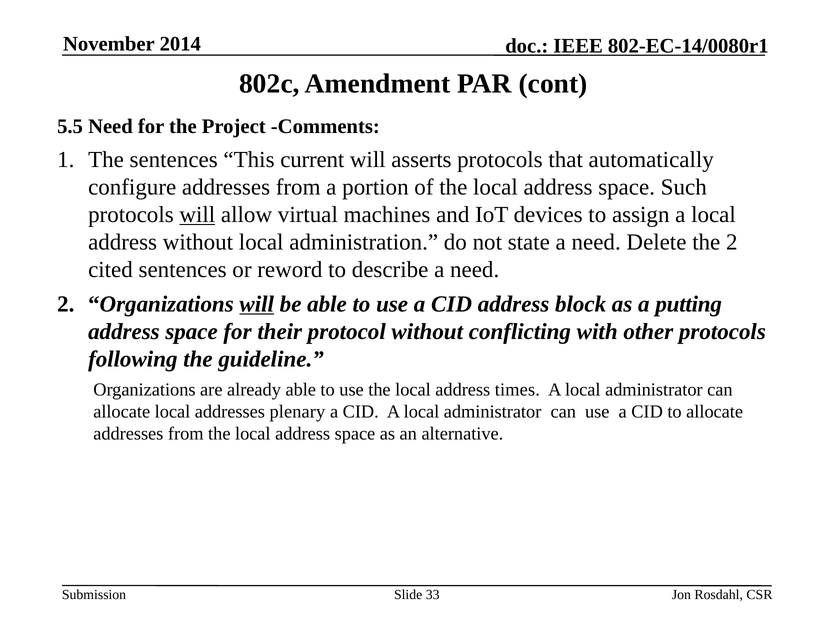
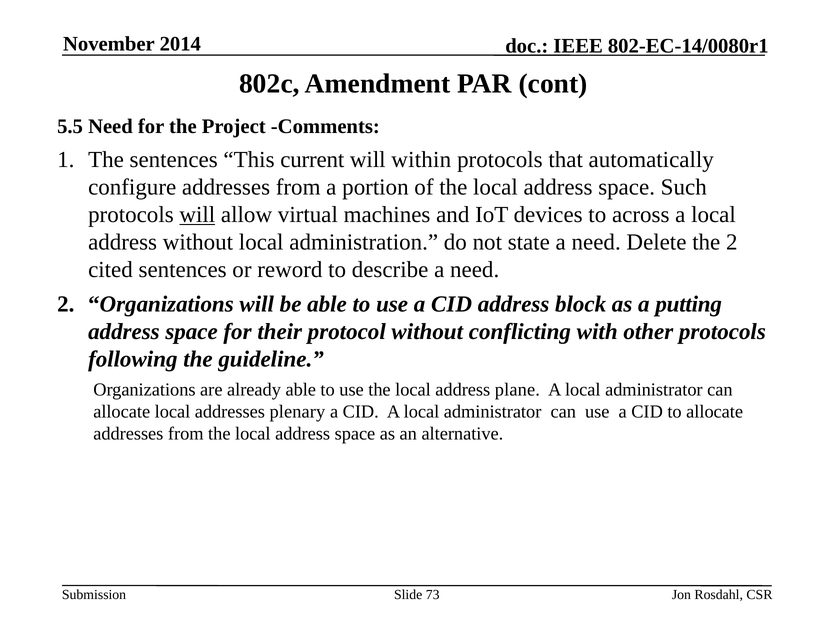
asserts: asserts -> within (421, 160)
assign: assign -> across (641, 215)
will underline: present -> none (257, 304)
times: times -> plane (517, 390)
33: 33 -> 73 (433, 595)
